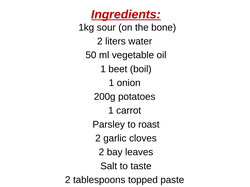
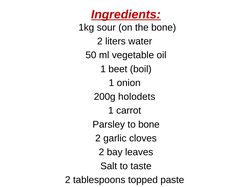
potatoes: potatoes -> holodets (137, 97)
to roast: roast -> bone (149, 125)
